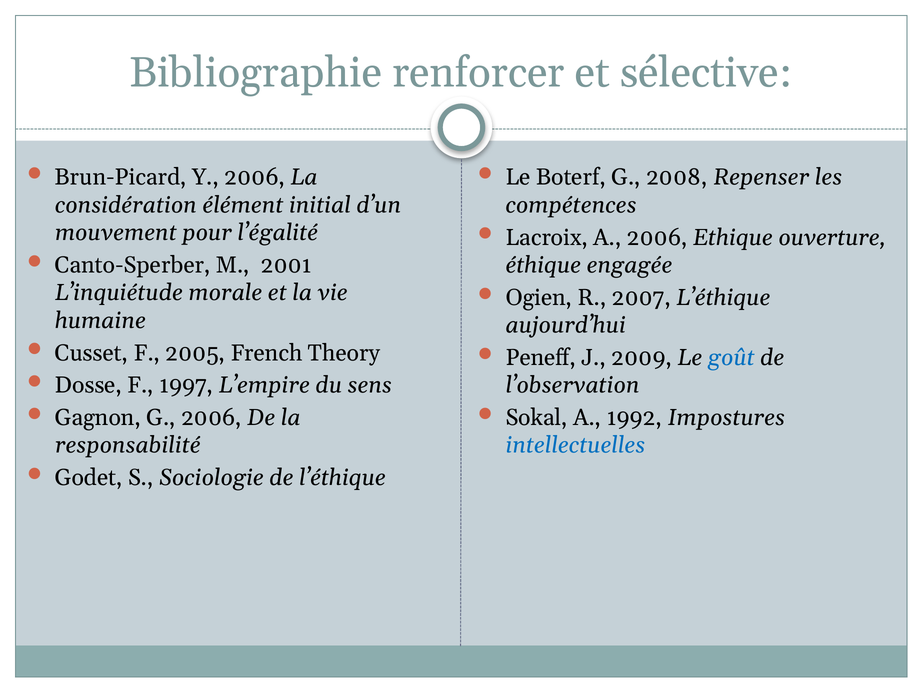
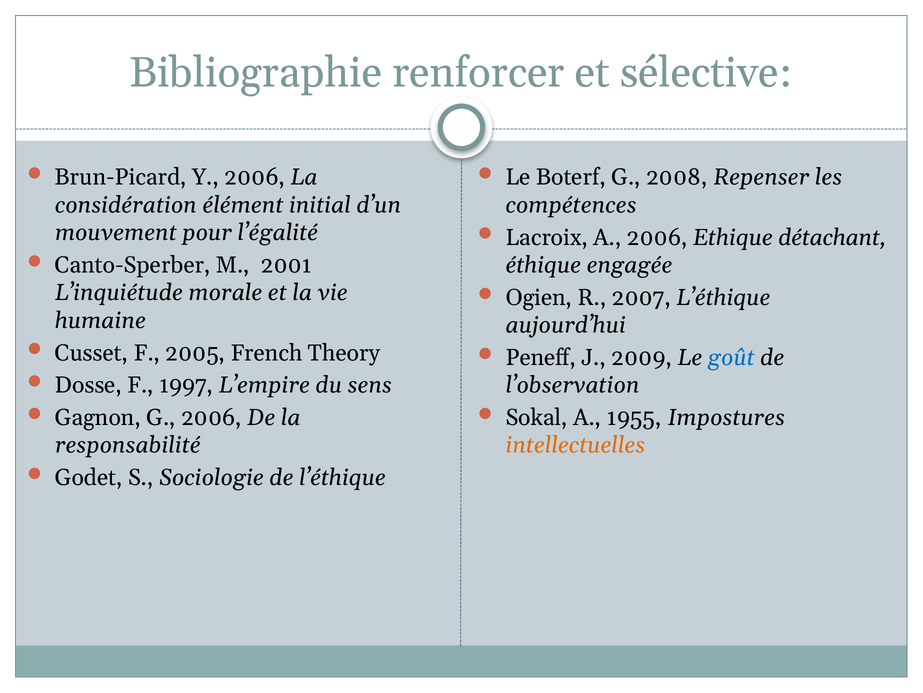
ouverture: ouverture -> détachant (832, 237)
1992: 1992 -> 1955 (634, 417)
intellectuelles colour: blue -> orange (575, 445)
